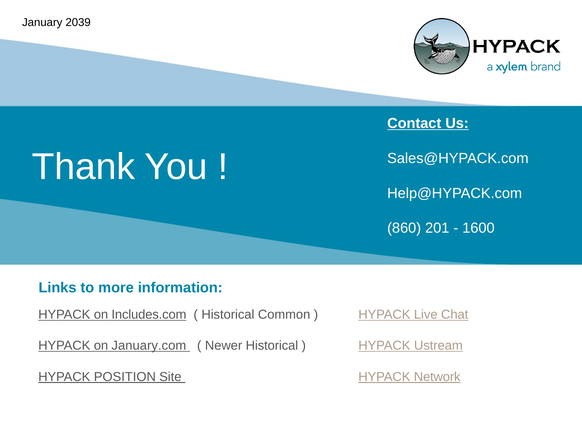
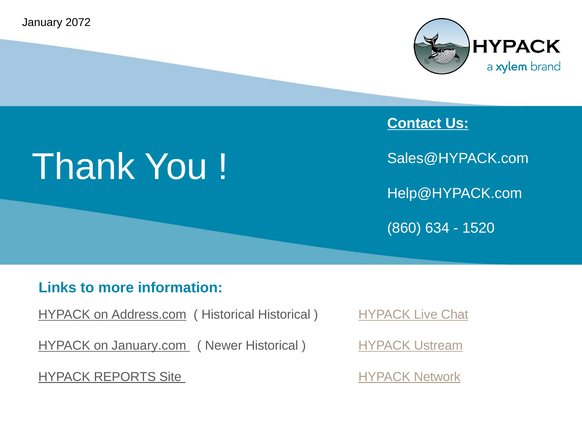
2039: 2039 -> 2072 (78, 23)
201: 201 -> 634 (437, 228)
1600: 1600 -> 1520 (478, 228)
Includes.com: Includes.com -> Address.com (149, 314)
Historical Common: Common -> Historical (284, 314)
POSITION: POSITION -> REPORTS (125, 376)
